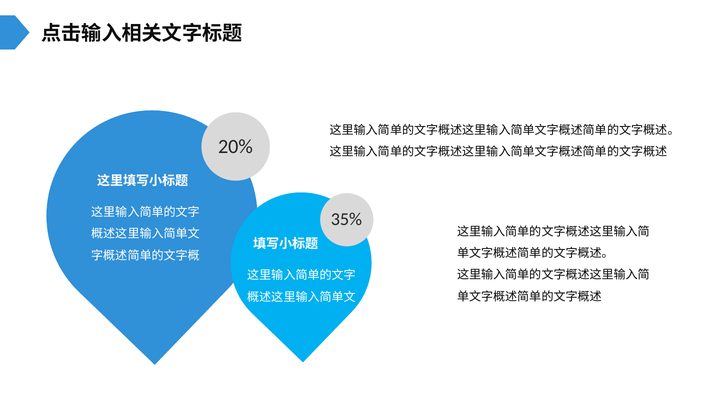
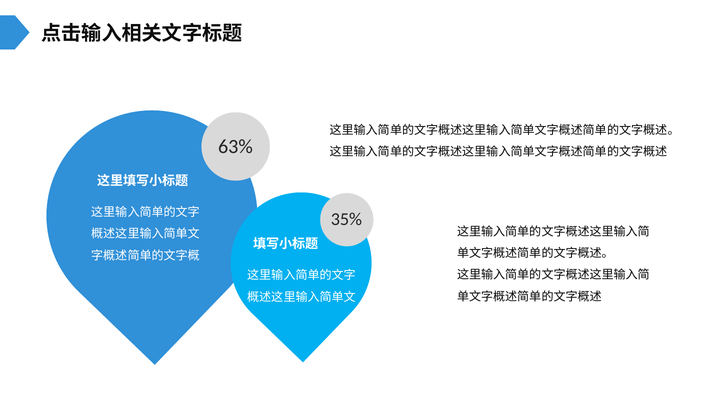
20%: 20% -> 63% (235, 147)
